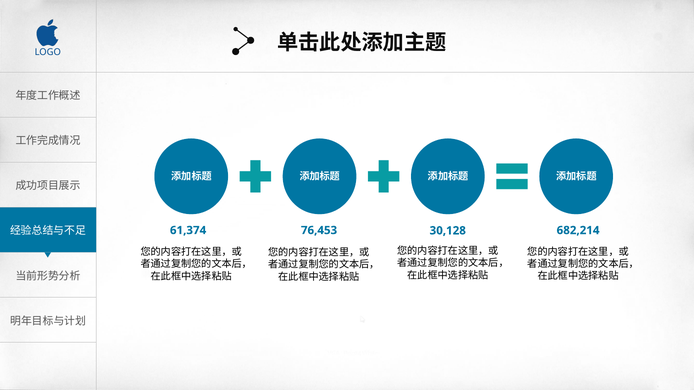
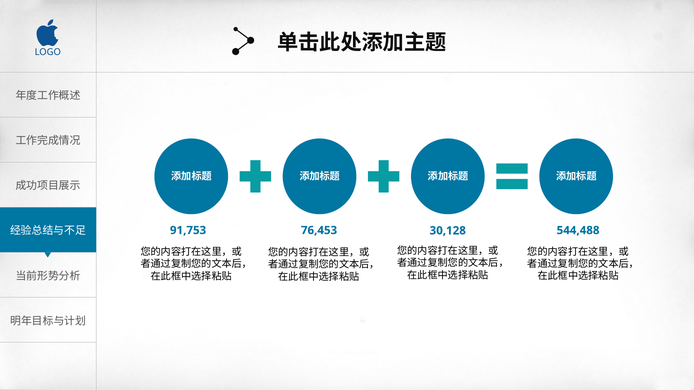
61,374: 61,374 -> 91,753 (188, 231)
682,214: 682,214 -> 544,488 (578, 231)
